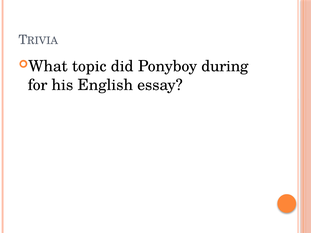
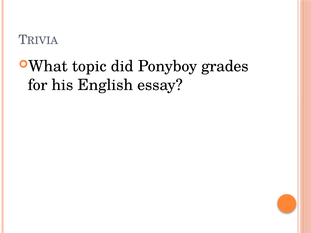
during: during -> grades (225, 66)
